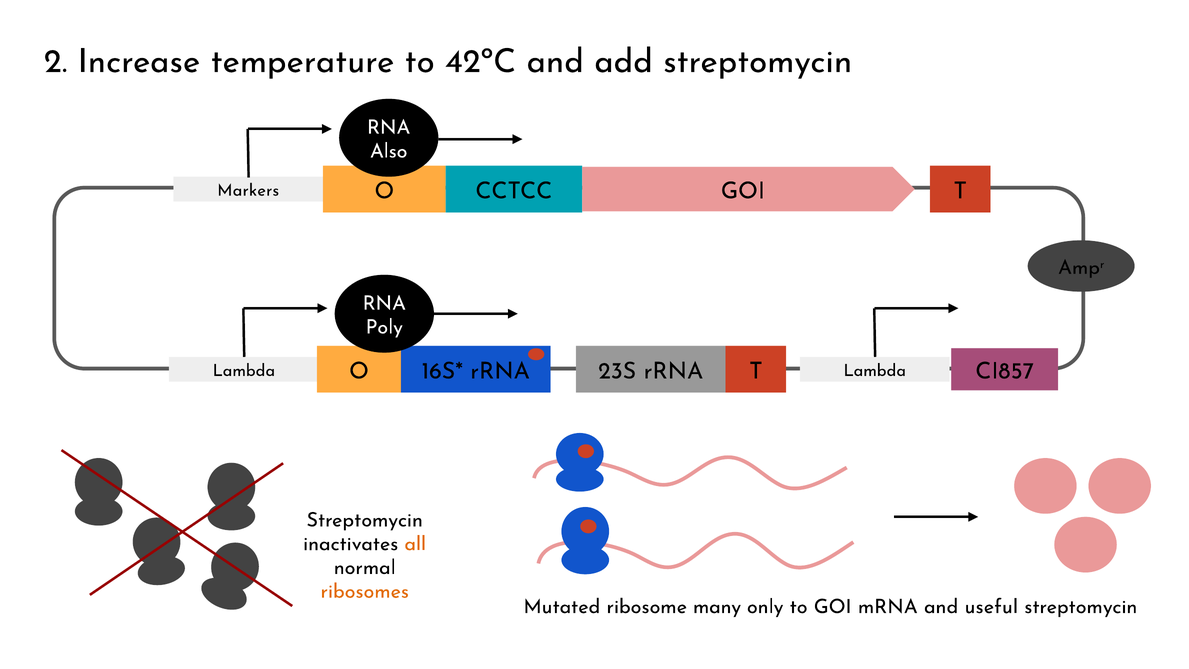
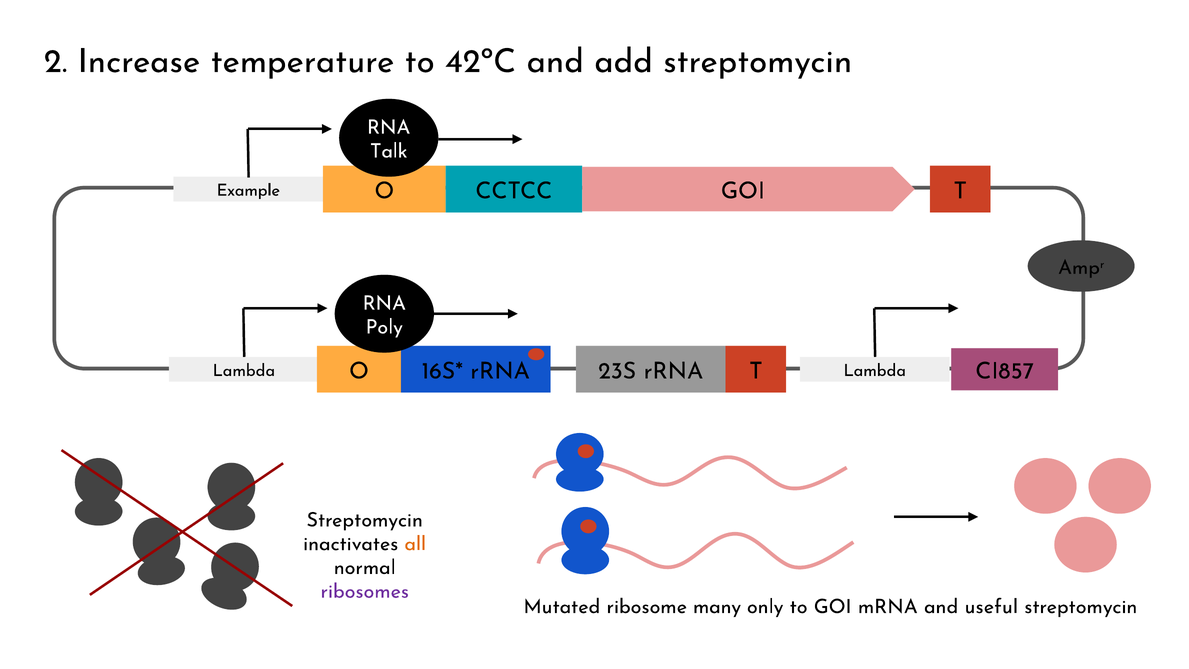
Also: Also -> Talk (389, 151)
Markers: Markers -> Example (248, 190)
ribosomes colour: orange -> purple (365, 591)
